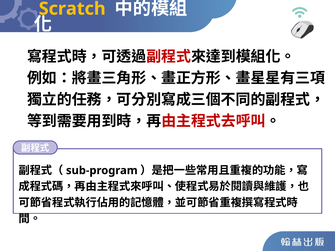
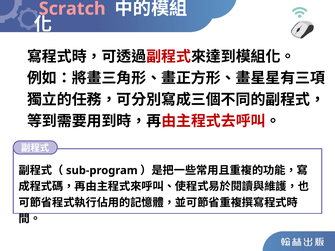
Scratch colour: yellow -> pink (72, 9)
